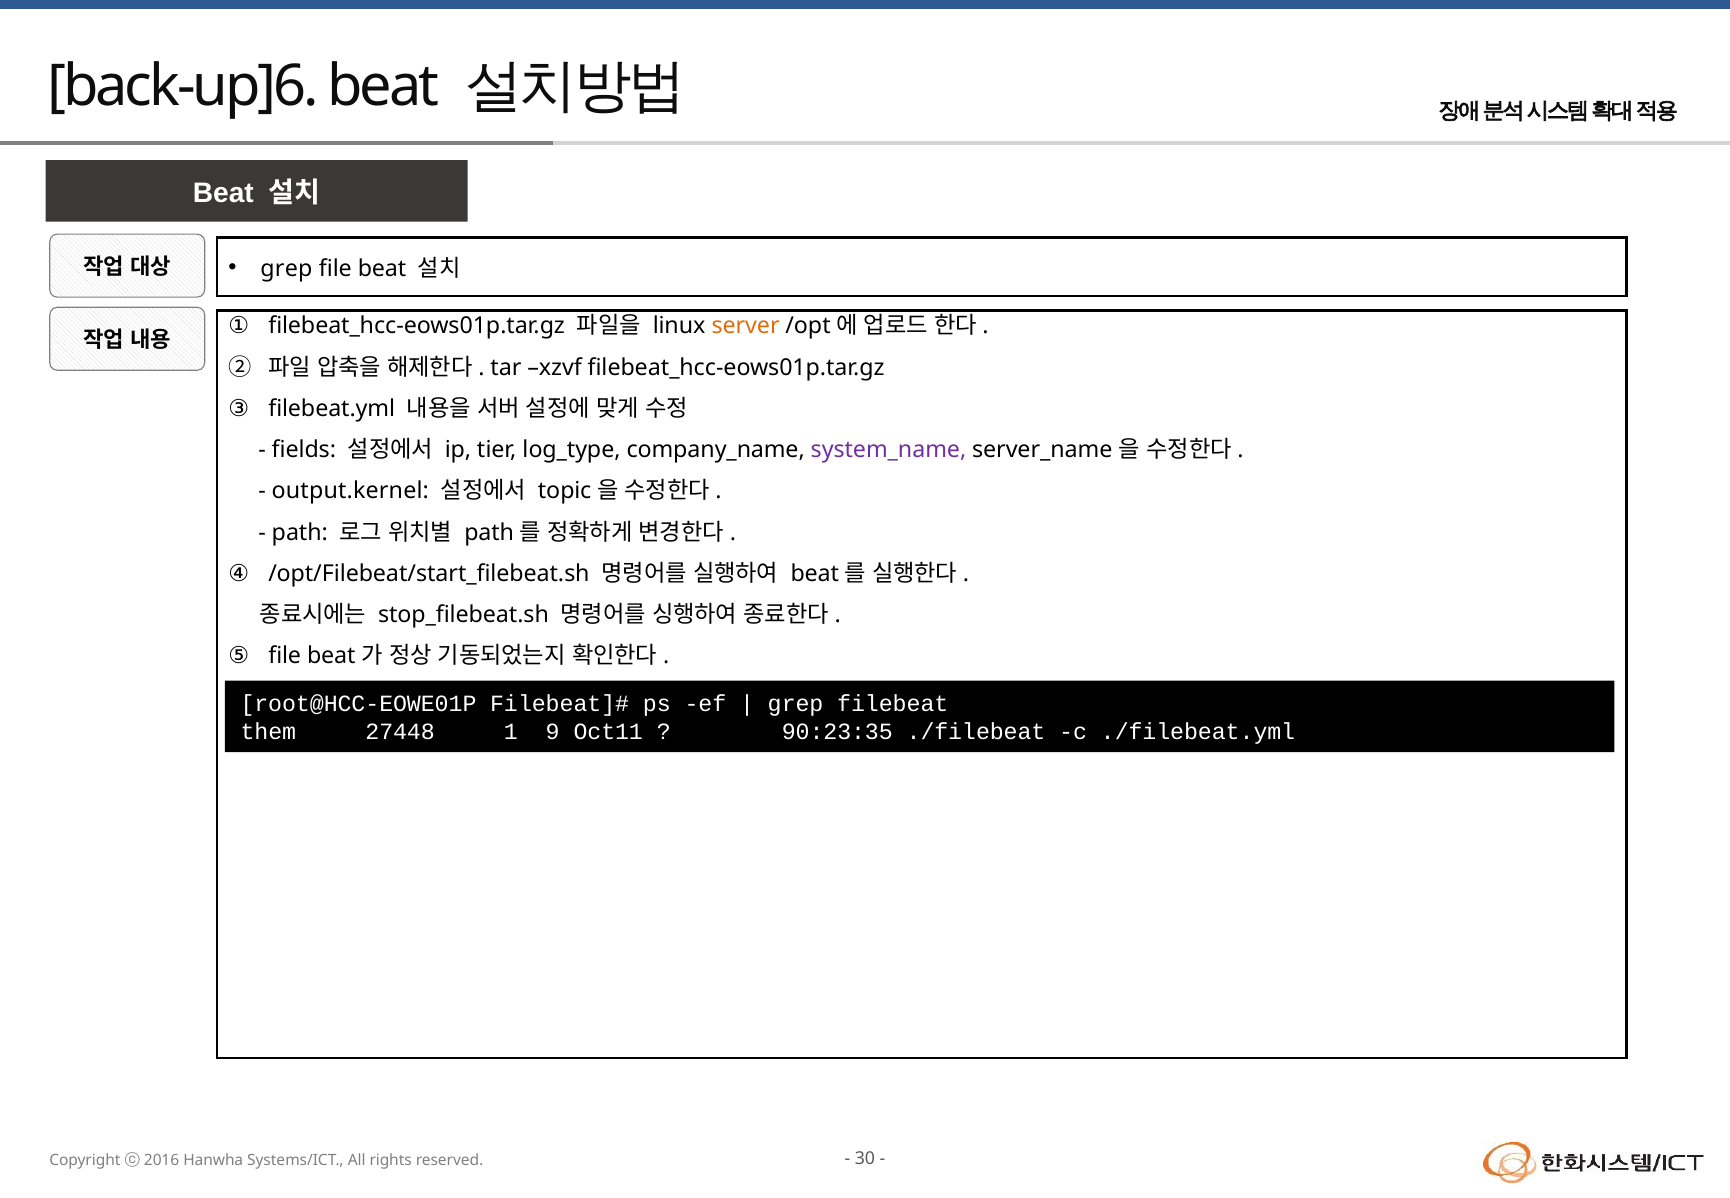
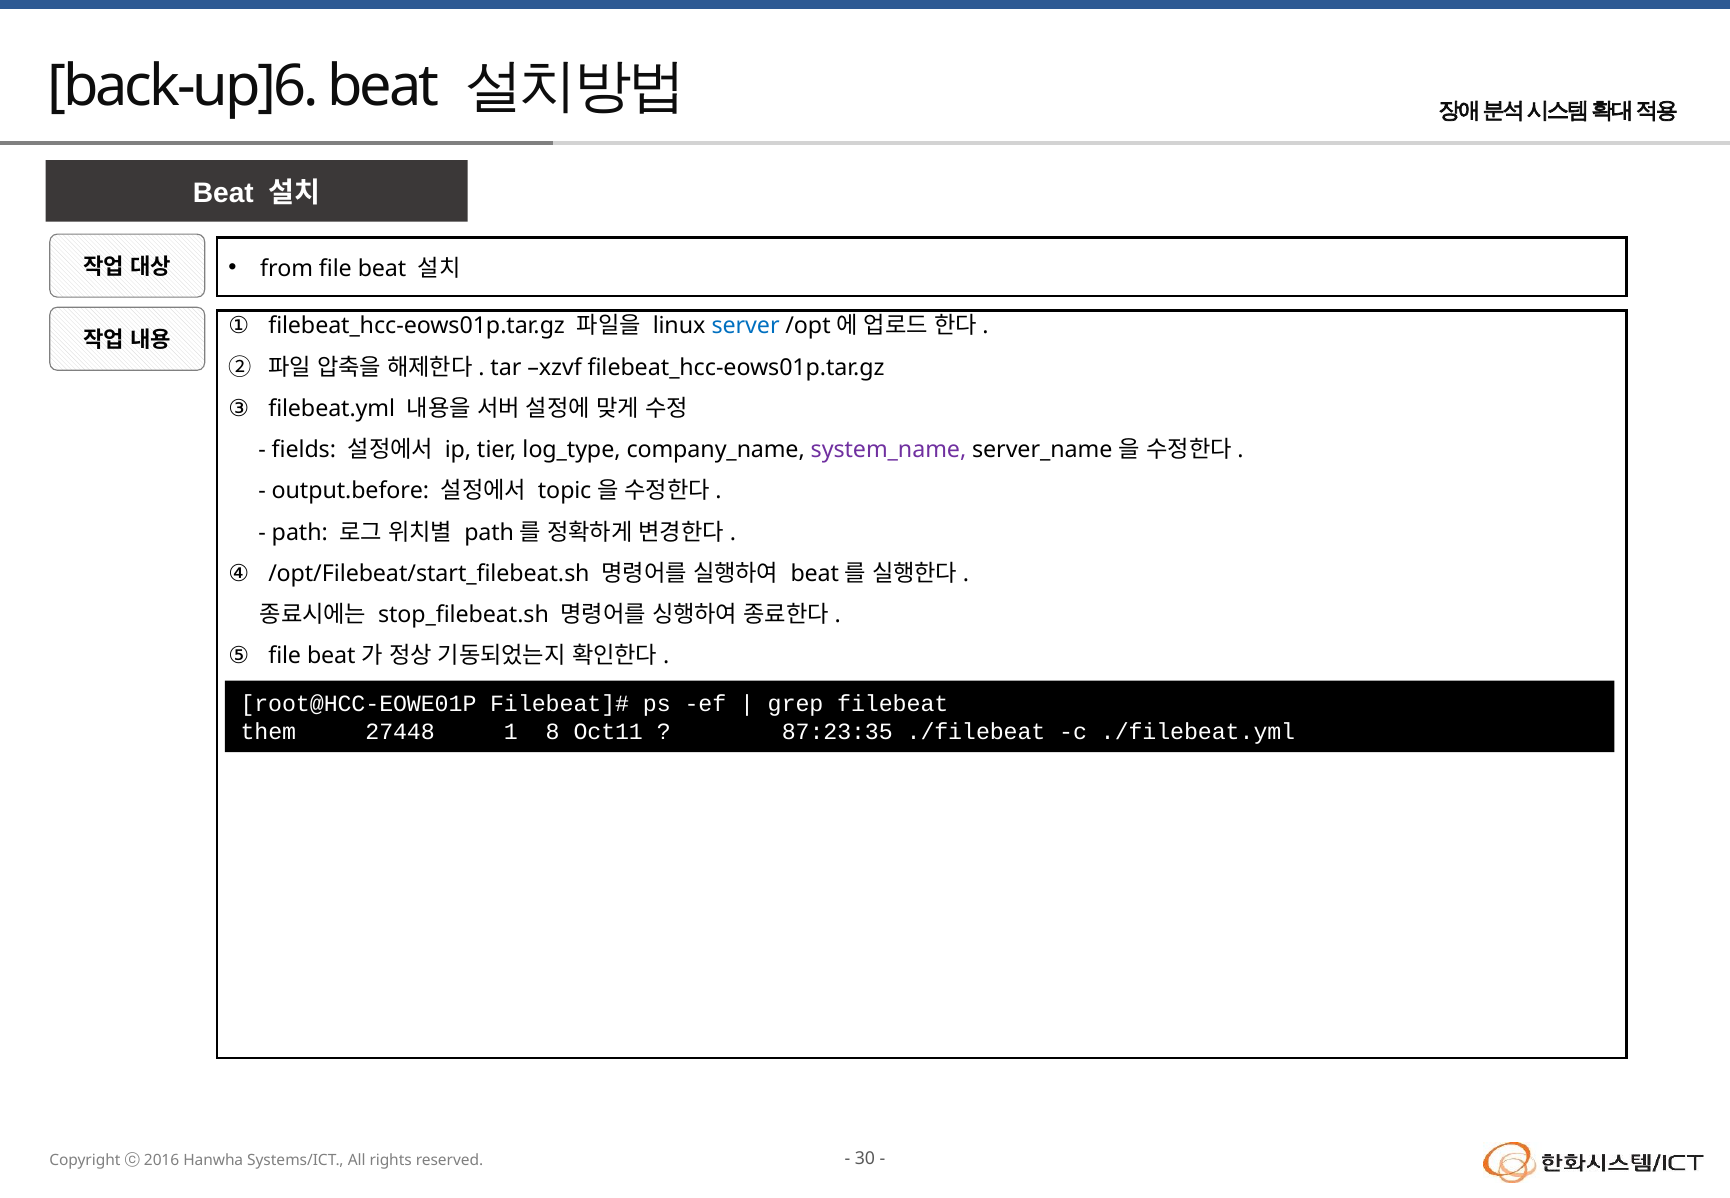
grep: grep -> from (287, 268)
server colour: orange -> blue (746, 326)
output.kernel: output.kernel -> output.before (350, 491)
9: 9 -> 8 (553, 732)
90:23:35: 90:23:35 -> 87:23:35 (837, 732)
